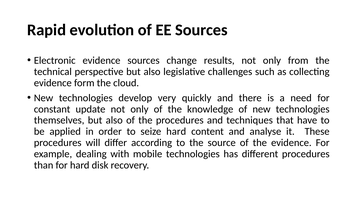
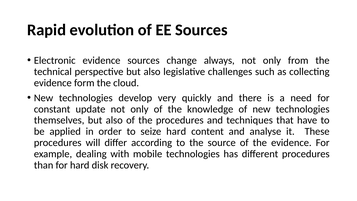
results: results -> always (219, 60)
